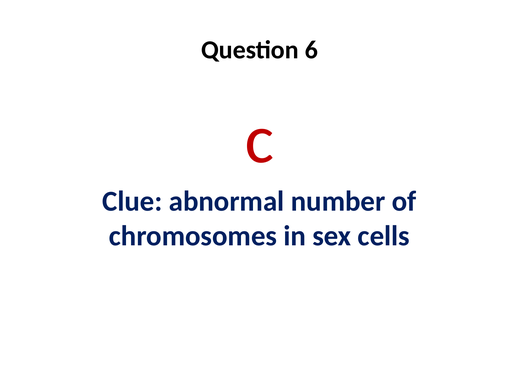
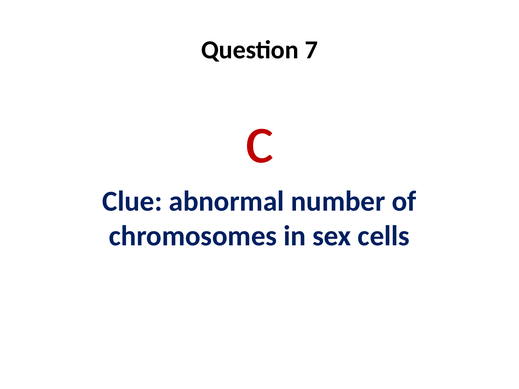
6: 6 -> 7 (311, 50)
